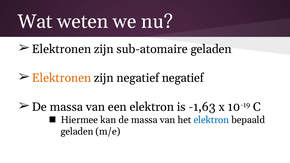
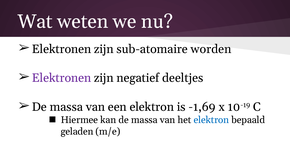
sub-atomaire geladen: geladen -> worden (211, 49)
Elektronen colour: orange -> purple (62, 78)
negatief negatief: negatief -> deeltjes (183, 78)
-1,63: -1,63 -> -1,69 (202, 107)
